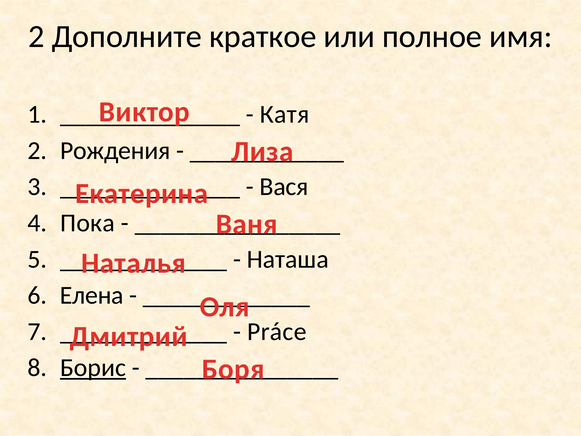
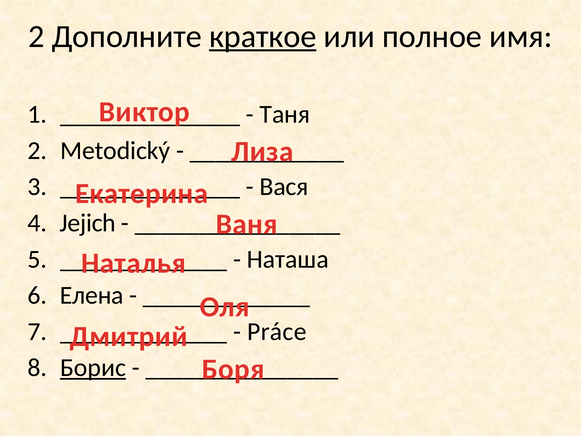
краткое underline: none -> present (263, 36)
Катя: Катя -> Таня (285, 114)
Рождения: Рождения -> Metodický (115, 151)
Пока: Пока -> Jejich (88, 223)
